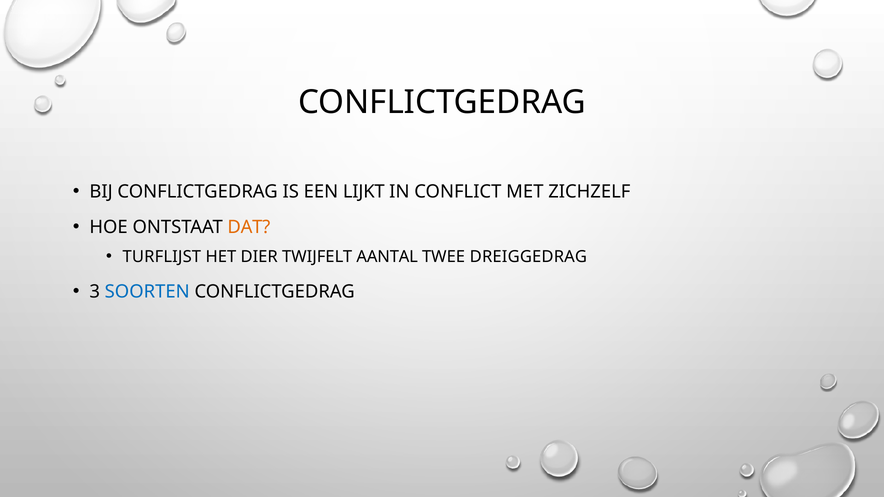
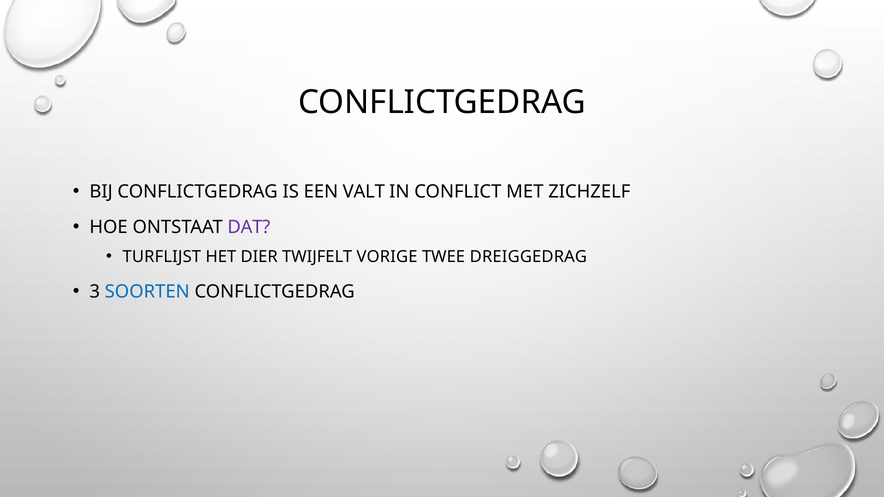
LIJKT: LIJKT -> VALT (364, 192)
DAT colour: orange -> purple (249, 227)
AANTAL: AANTAL -> VORIGE (387, 257)
